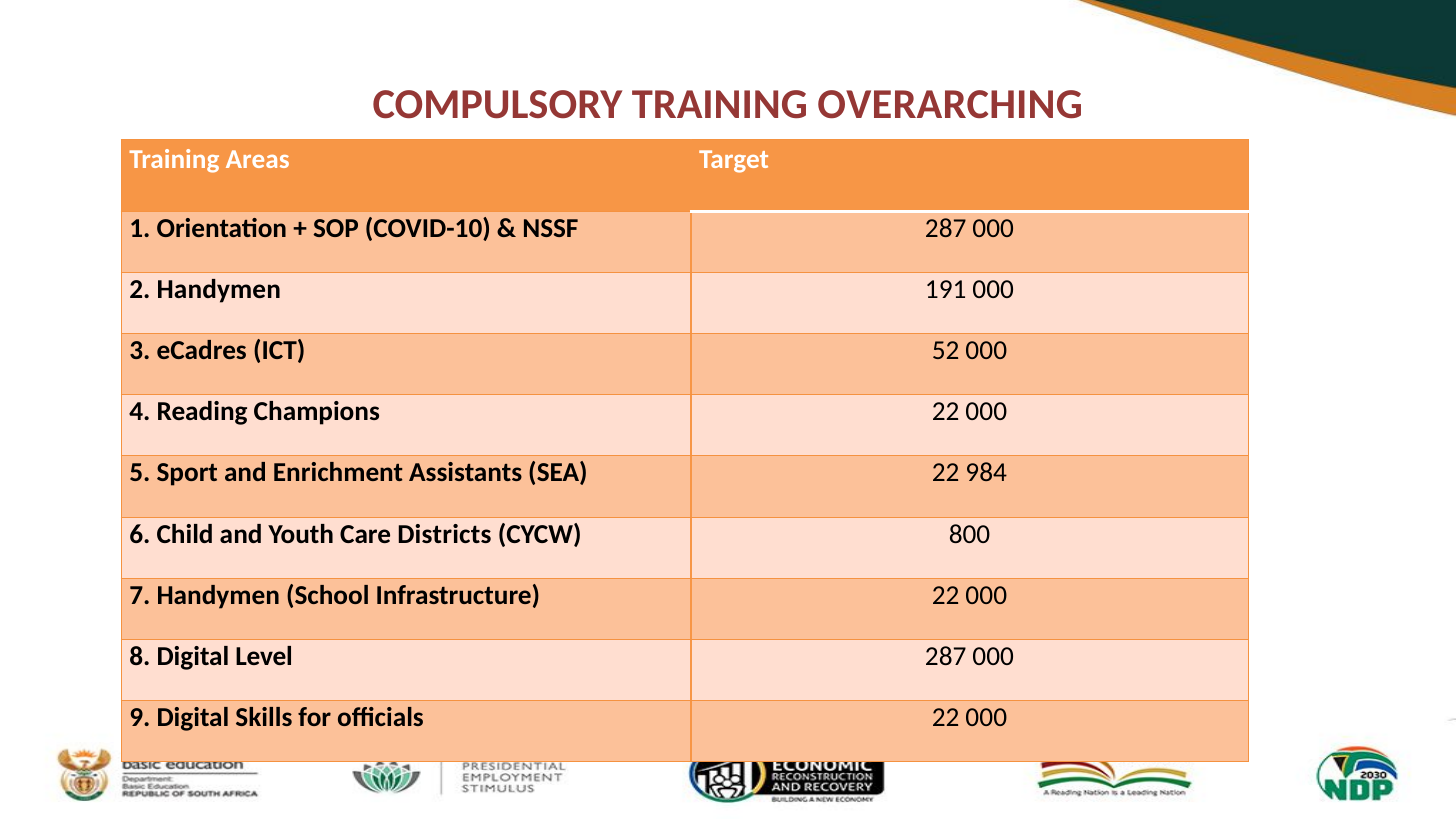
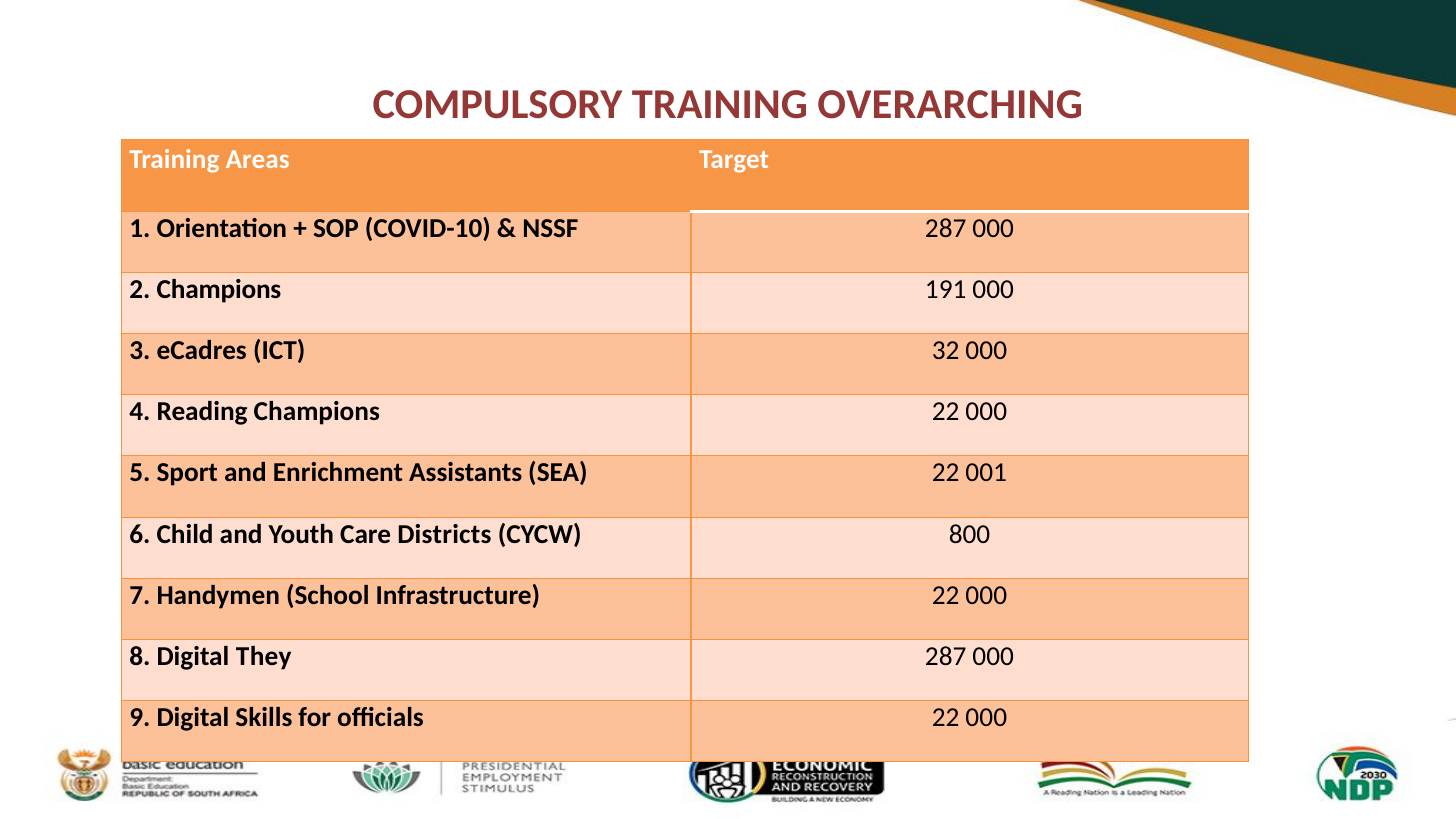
2 Handymen: Handymen -> Champions (219, 289)
52: 52 -> 32 (946, 351)
984: 984 -> 001 (986, 473)
Level: Level -> They (264, 656)
